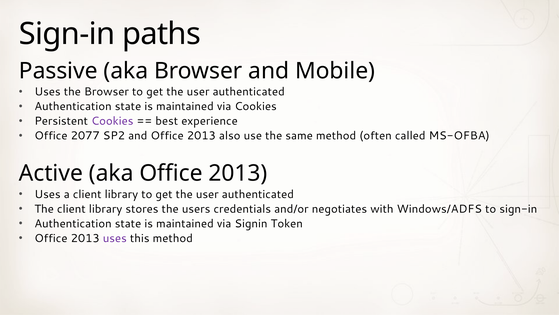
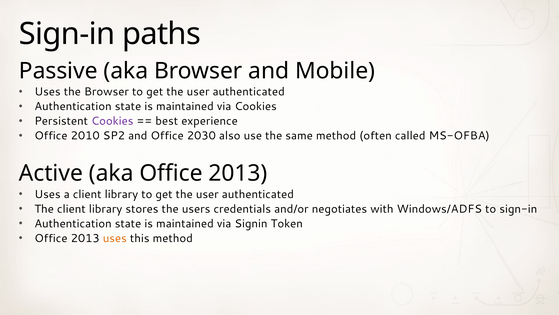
2077: 2077 -> 2010 (85, 136)
and Office 2013: 2013 -> 2030 (201, 136)
uses colour: purple -> orange (115, 238)
